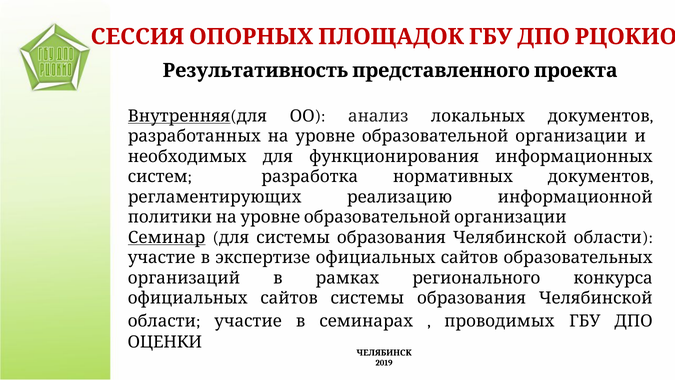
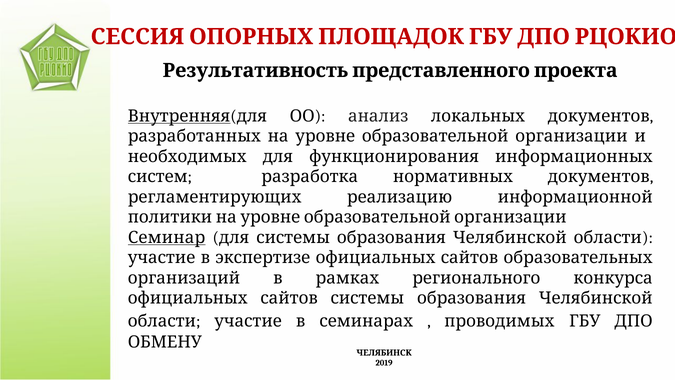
ОЦЕНКИ: ОЦЕНКИ -> ОБМЕНУ (165, 342)
